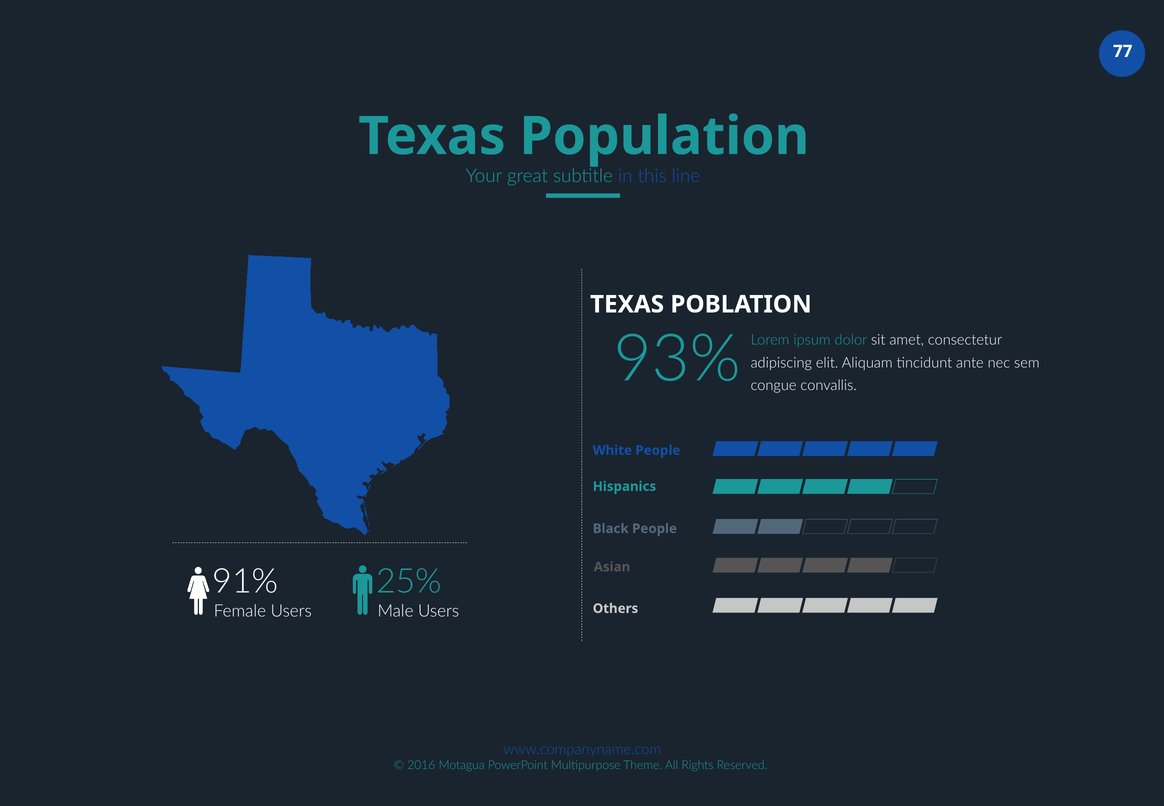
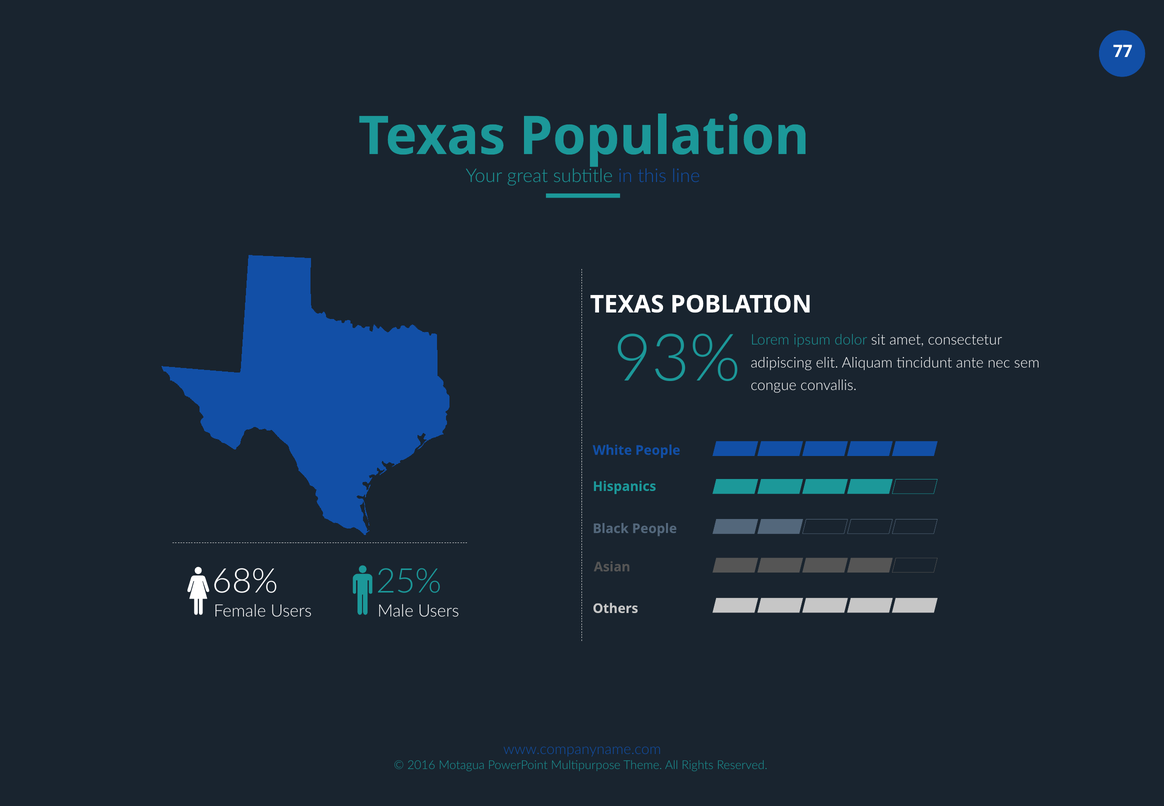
91%: 91% -> 68% (245, 581)
